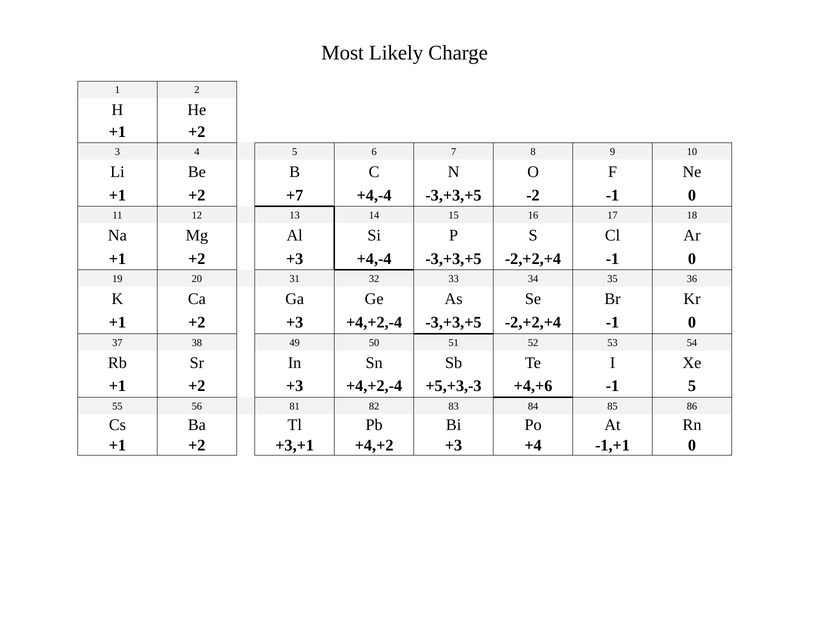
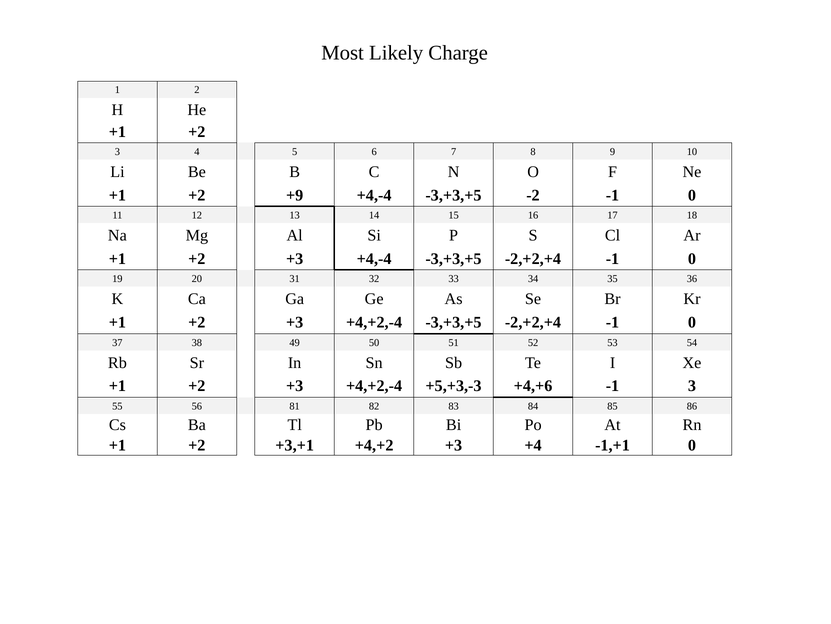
+7: +7 -> +9 (295, 195)
-1 5: 5 -> 3 (692, 386)
